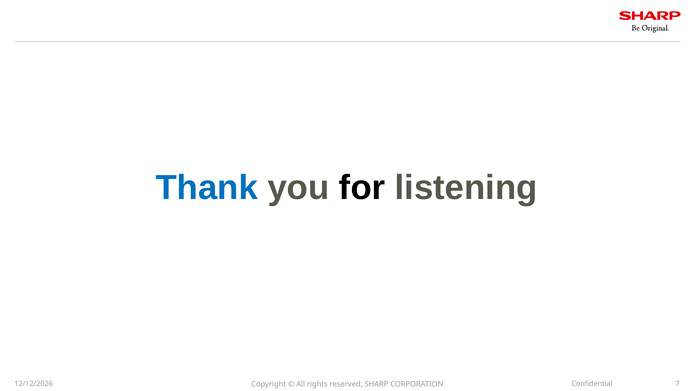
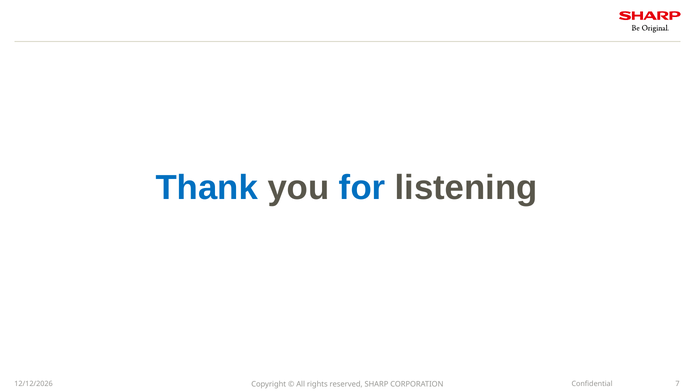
for colour: black -> blue (362, 188)
